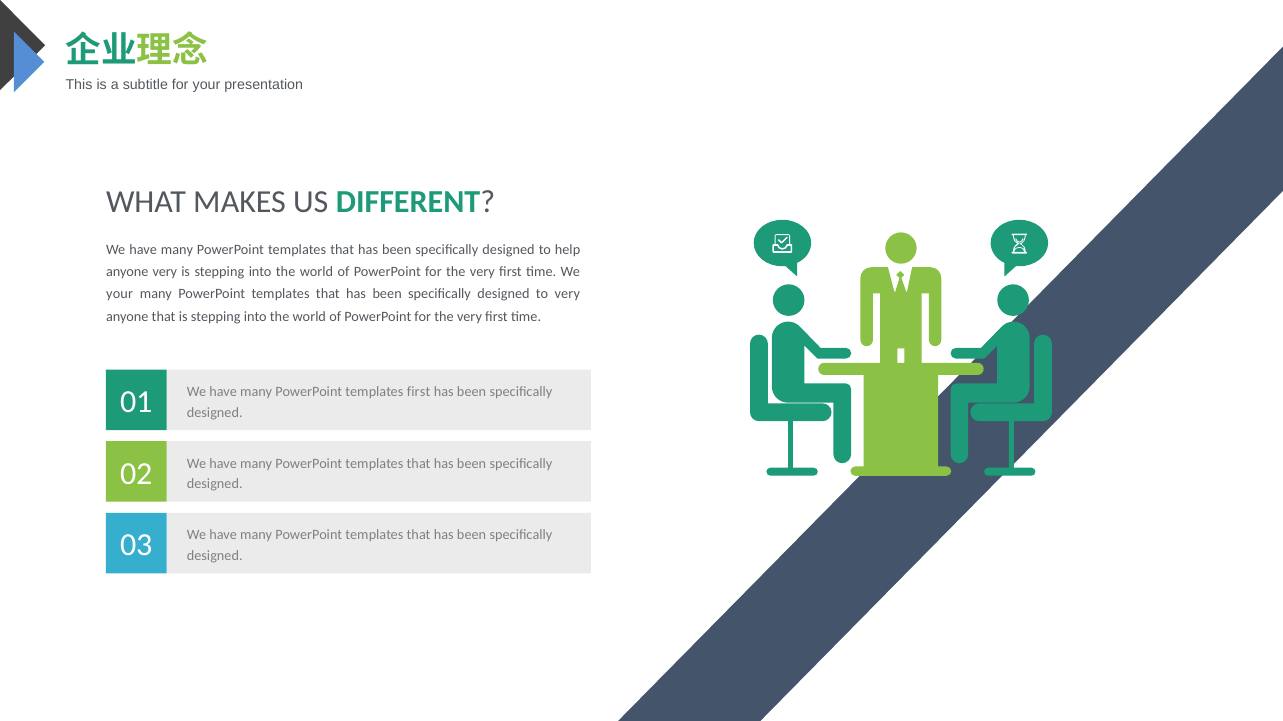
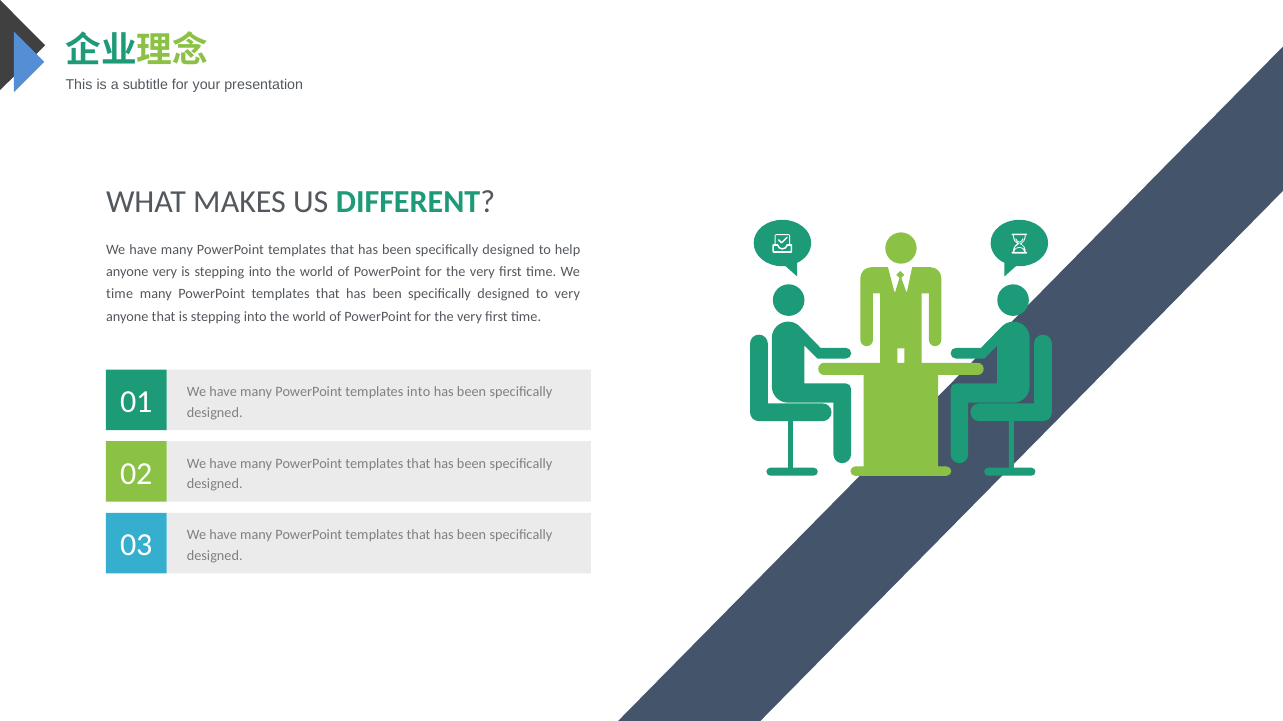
your: your -> time (120, 294)
templates first: first -> into (419, 392)
